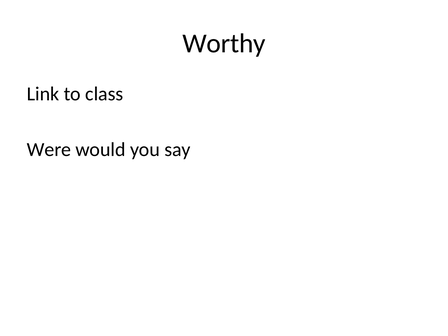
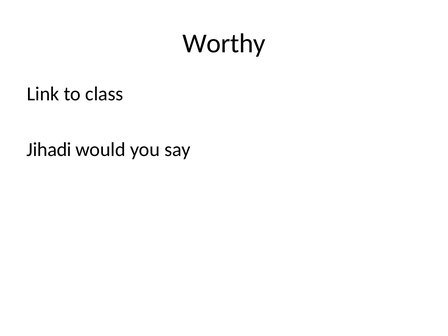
Were: Were -> Jihadi (49, 150)
